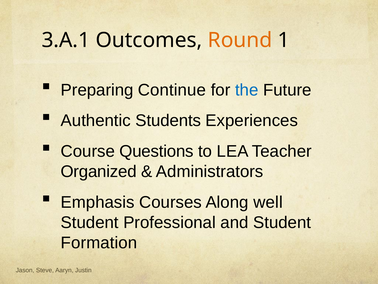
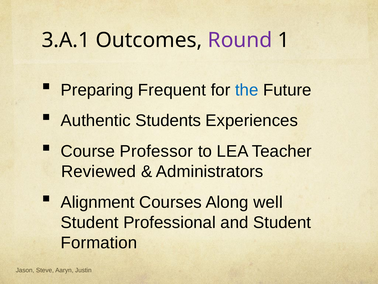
Round colour: orange -> purple (240, 40)
Continue: Continue -> Frequent (172, 90)
Questions: Questions -> Professor (156, 151)
Organized: Organized -> Reviewed (98, 171)
Emphasis: Emphasis -> Alignment (98, 202)
